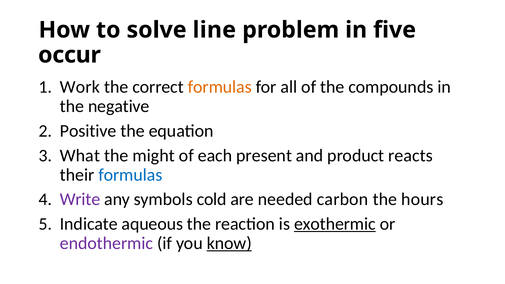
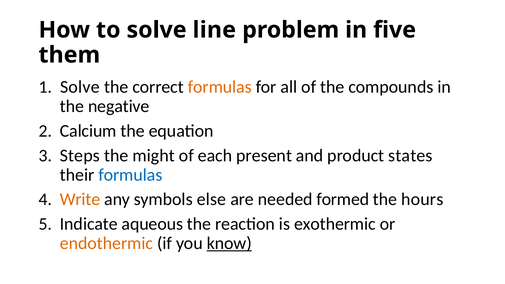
occur: occur -> them (69, 55)
Work: Work -> Solve (80, 87)
Positive: Positive -> Calcium (88, 131)
What: What -> Steps (80, 156)
reacts: reacts -> states (410, 156)
Write colour: purple -> orange (80, 199)
cold: cold -> else (211, 199)
carbon: carbon -> formed (343, 199)
exothermic underline: present -> none (335, 224)
endothermic colour: purple -> orange (106, 243)
